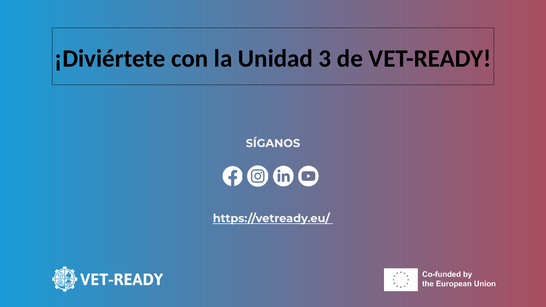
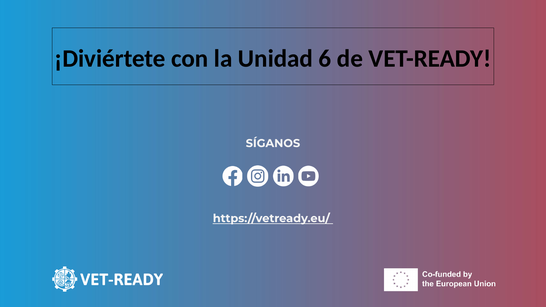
3: 3 -> 6 (325, 59)
